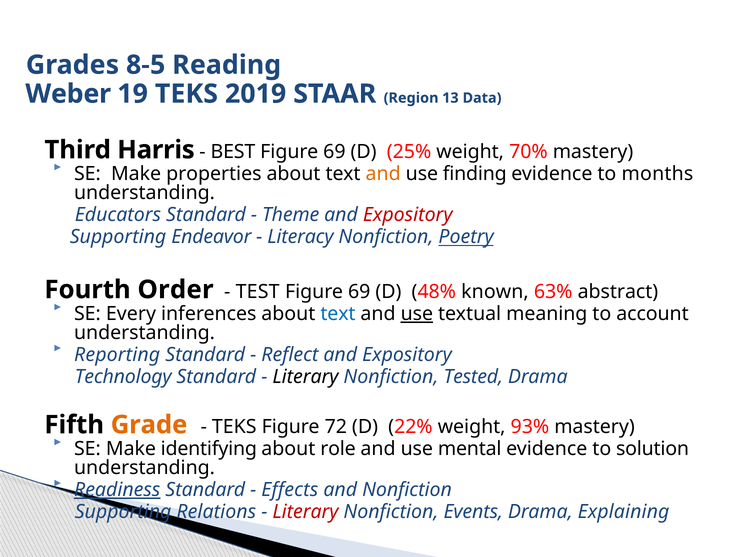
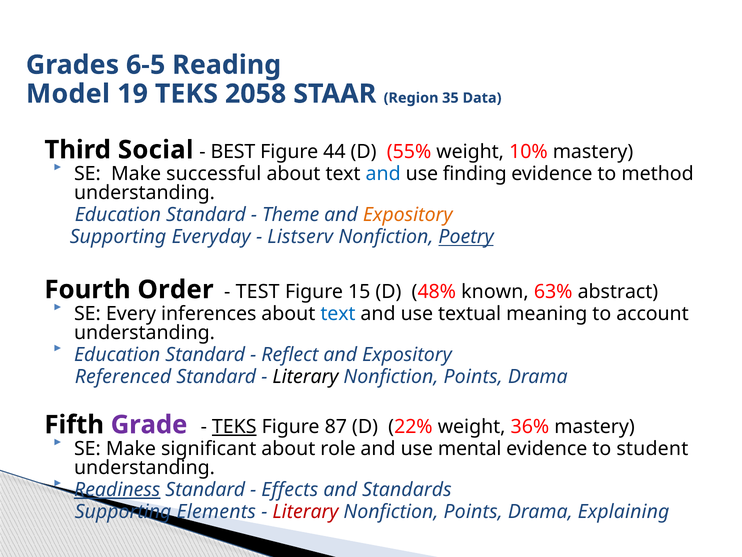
8-5: 8-5 -> 6-5 (146, 65)
Weber: Weber -> Model (68, 94)
2019: 2019 -> 2058 (256, 94)
13: 13 -> 35 (450, 98)
Harris: Harris -> Social (156, 150)
69: 69 -> 44 (334, 152)
25%: 25% -> 55% (409, 152)
70%: 70% -> 10% (528, 152)
properties: properties -> successful (214, 174)
and colour: orange -> blue (383, 174)
months: months -> method (658, 174)
Educators: Educators -> Education (118, 215)
Expository colour: red -> orange (408, 215)
Endeavor: Endeavor -> Everyday (211, 237)
Literacy: Literacy -> Listserv (300, 237)
69: 69 -> 15 (359, 291)
use underline: present -> none (417, 314)
Reporting: Reporting -> Education (117, 354)
Technology: Technology -> Referenced (123, 376)
Tested: Tested -> Points (473, 376)
Grade colour: orange -> purple (149, 424)
TEKS underline: none -> present (234, 426)
72: 72 -> 87 (336, 426)
93%: 93% -> 36% (530, 426)
identifying: identifying -> significant (209, 448)
solution: solution -> student (652, 448)
and Nonfiction: Nonfiction -> Standards (407, 489)
Relations: Relations -> Elements (216, 511)
Events: Events -> Points (473, 511)
